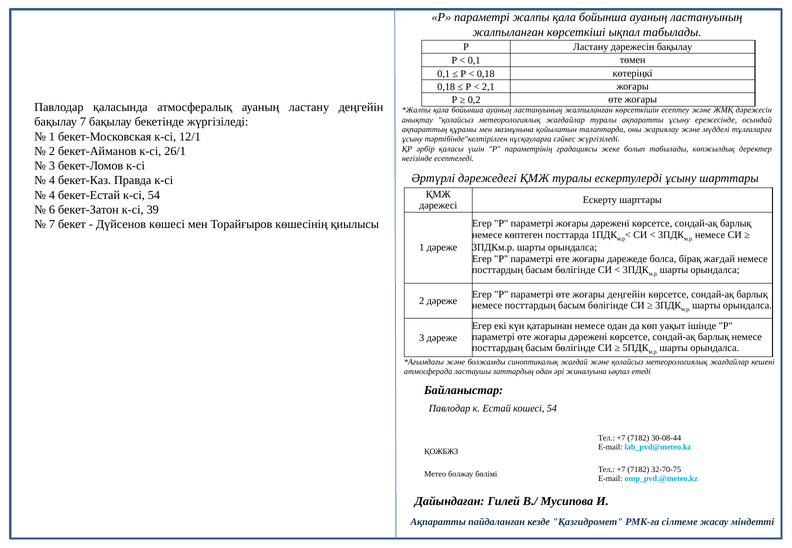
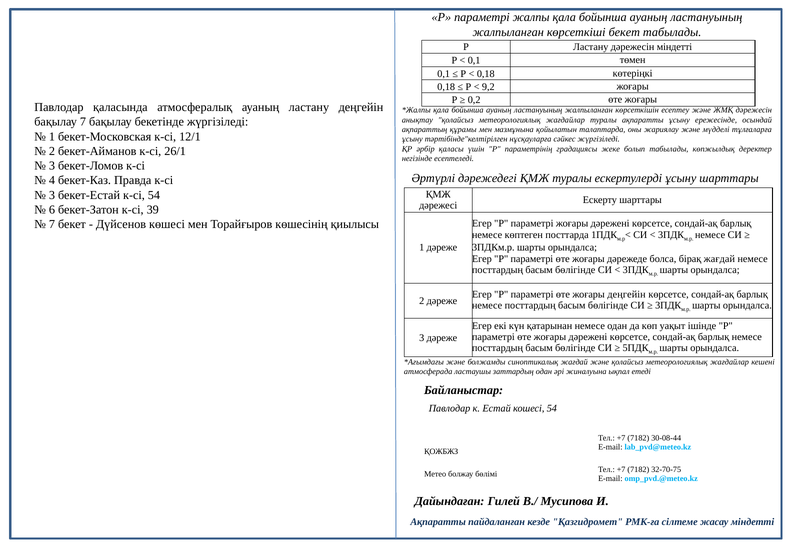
көрсеткіші ықпал: ықпал -> бекет (624, 32)
дәрежесін бақылау: бақылау -> міндетті (675, 47)
2,1: 2,1 -> 9,2 (488, 87)
4: 4 -> 3 (52, 195)
